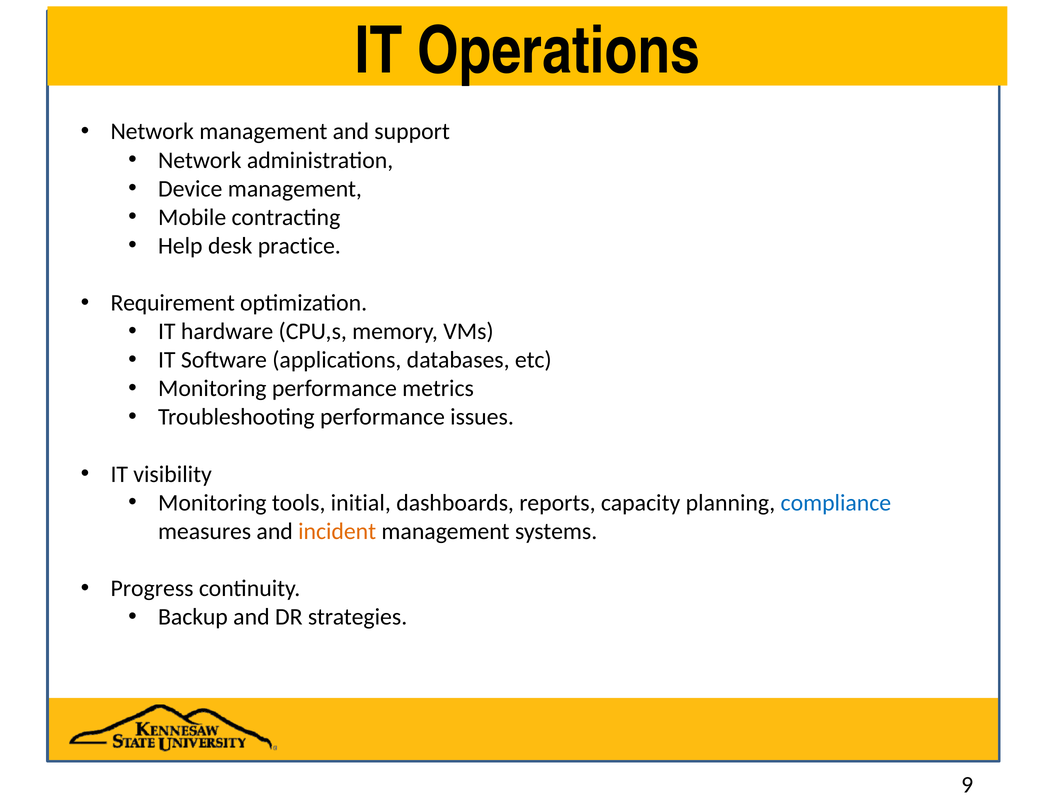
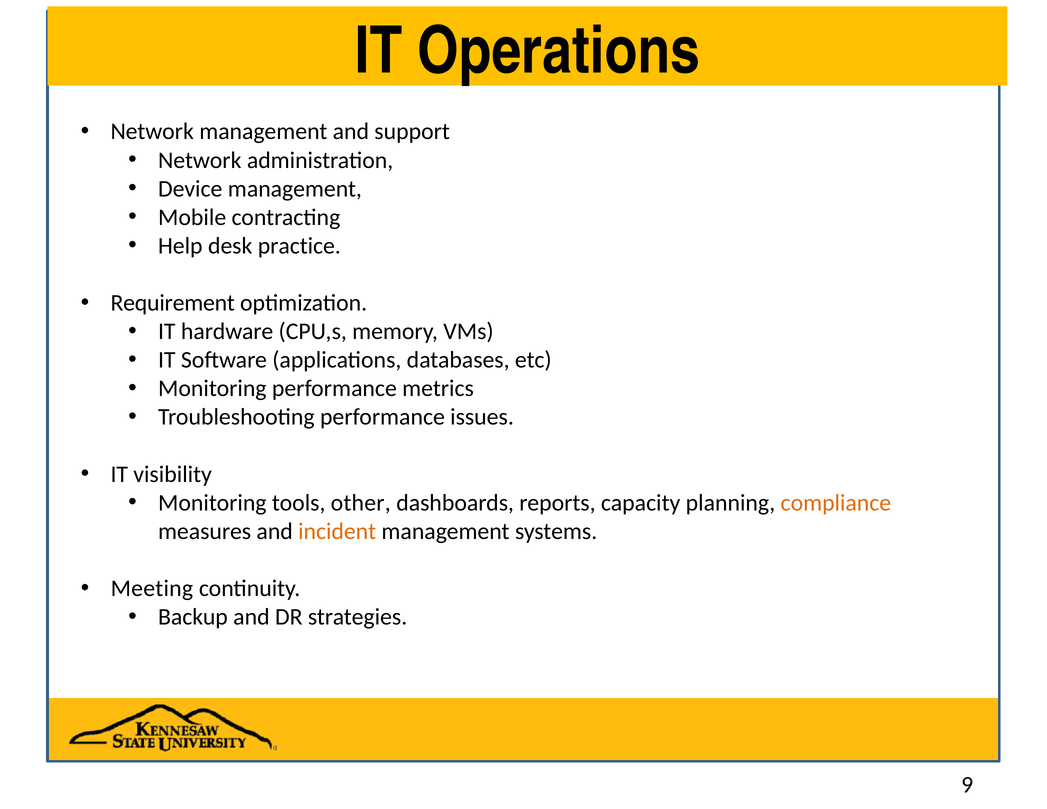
initial: initial -> other (361, 503)
compliance colour: blue -> orange (836, 503)
Progress: Progress -> Meeting (152, 588)
